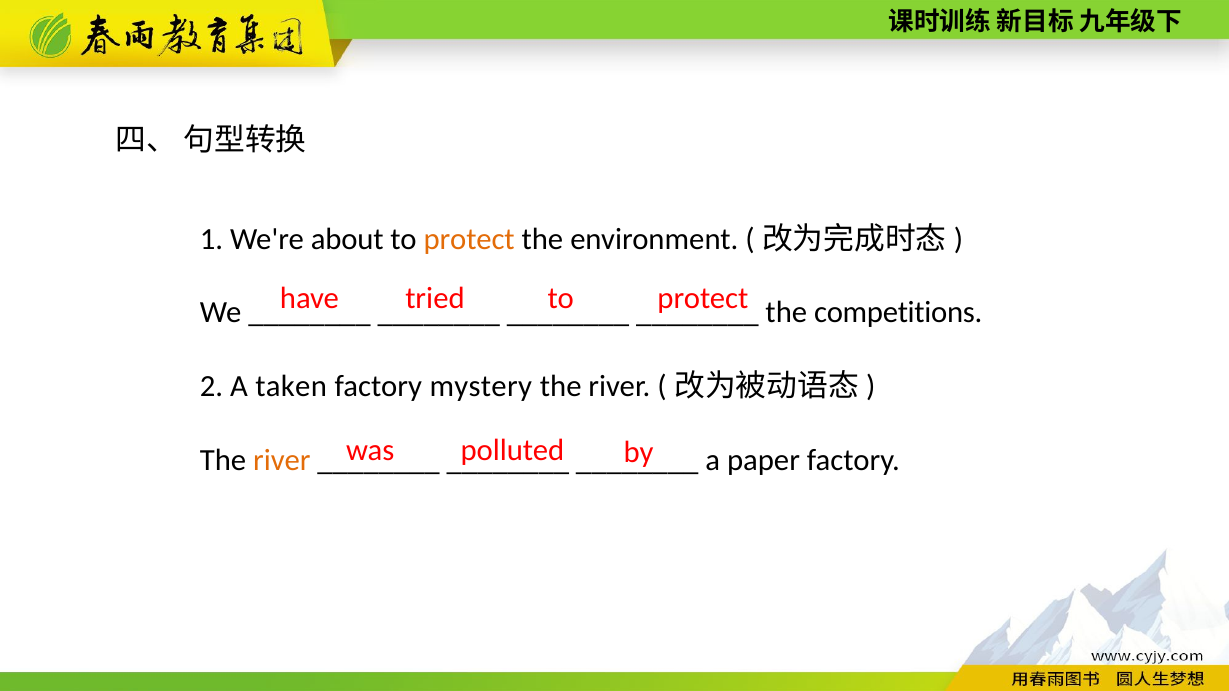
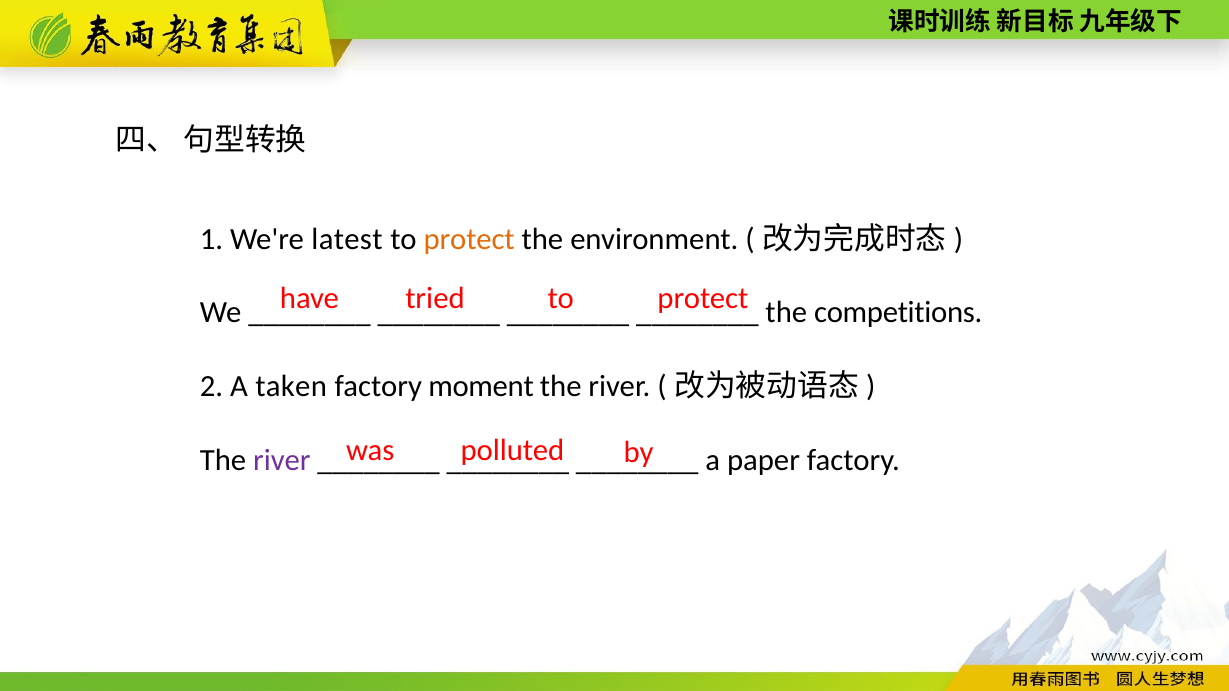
about: about -> latest (347, 239)
mystery: mystery -> moment (481, 387)
river colour: orange -> purple (282, 460)
